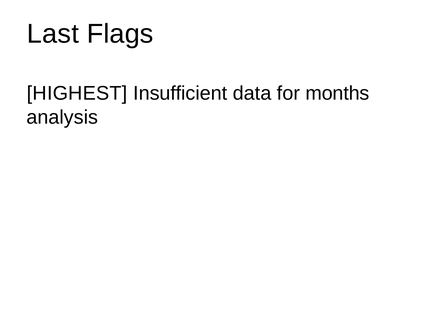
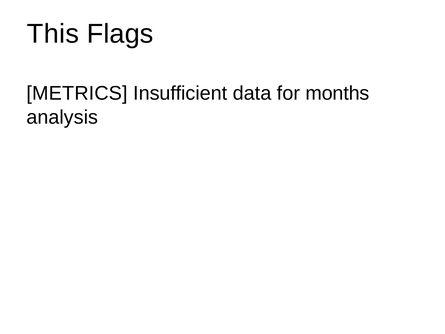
Last: Last -> This (53, 34)
HIGHEST: HIGHEST -> METRICS (77, 93)
